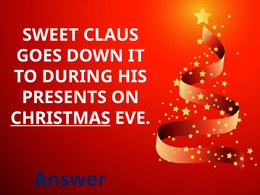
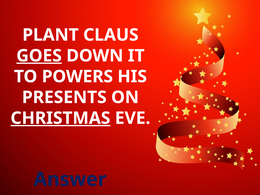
SWEET: SWEET -> PLANT (50, 35)
GOES underline: none -> present (39, 56)
DURING: DURING -> POWERS (77, 77)
